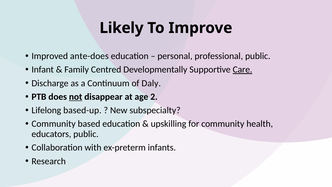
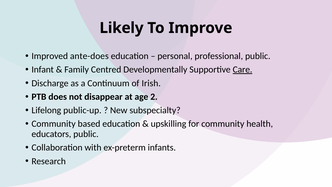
Daly: Daly -> Irish (151, 83)
not underline: present -> none (76, 97)
based-up: based-up -> public-up (82, 110)
